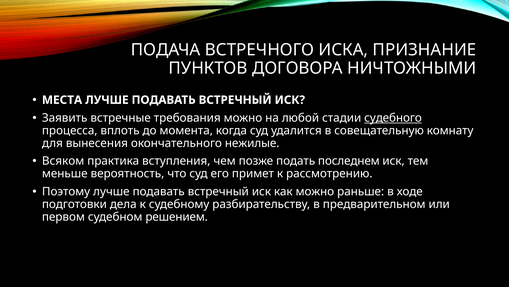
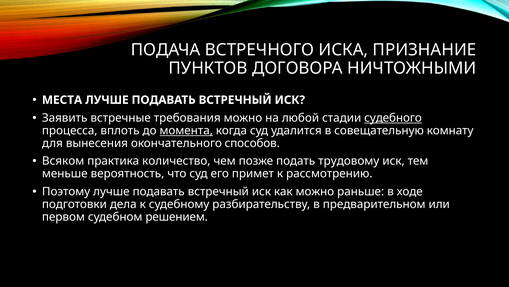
момента underline: none -> present (186, 130)
нежилые: нежилые -> способов (252, 143)
вступления: вступления -> количество (176, 161)
последнем: последнем -> трудовому (349, 161)
